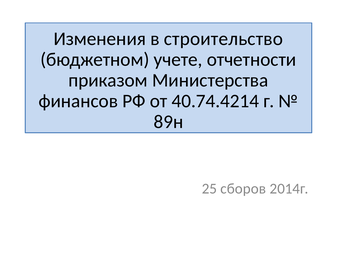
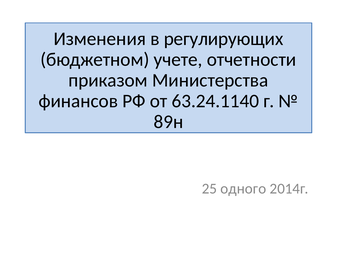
строительство: строительство -> регулирующих (224, 39)
40.74.4214: 40.74.4214 -> 63.24.1140 (215, 101)
сборов: сборов -> одного (243, 189)
